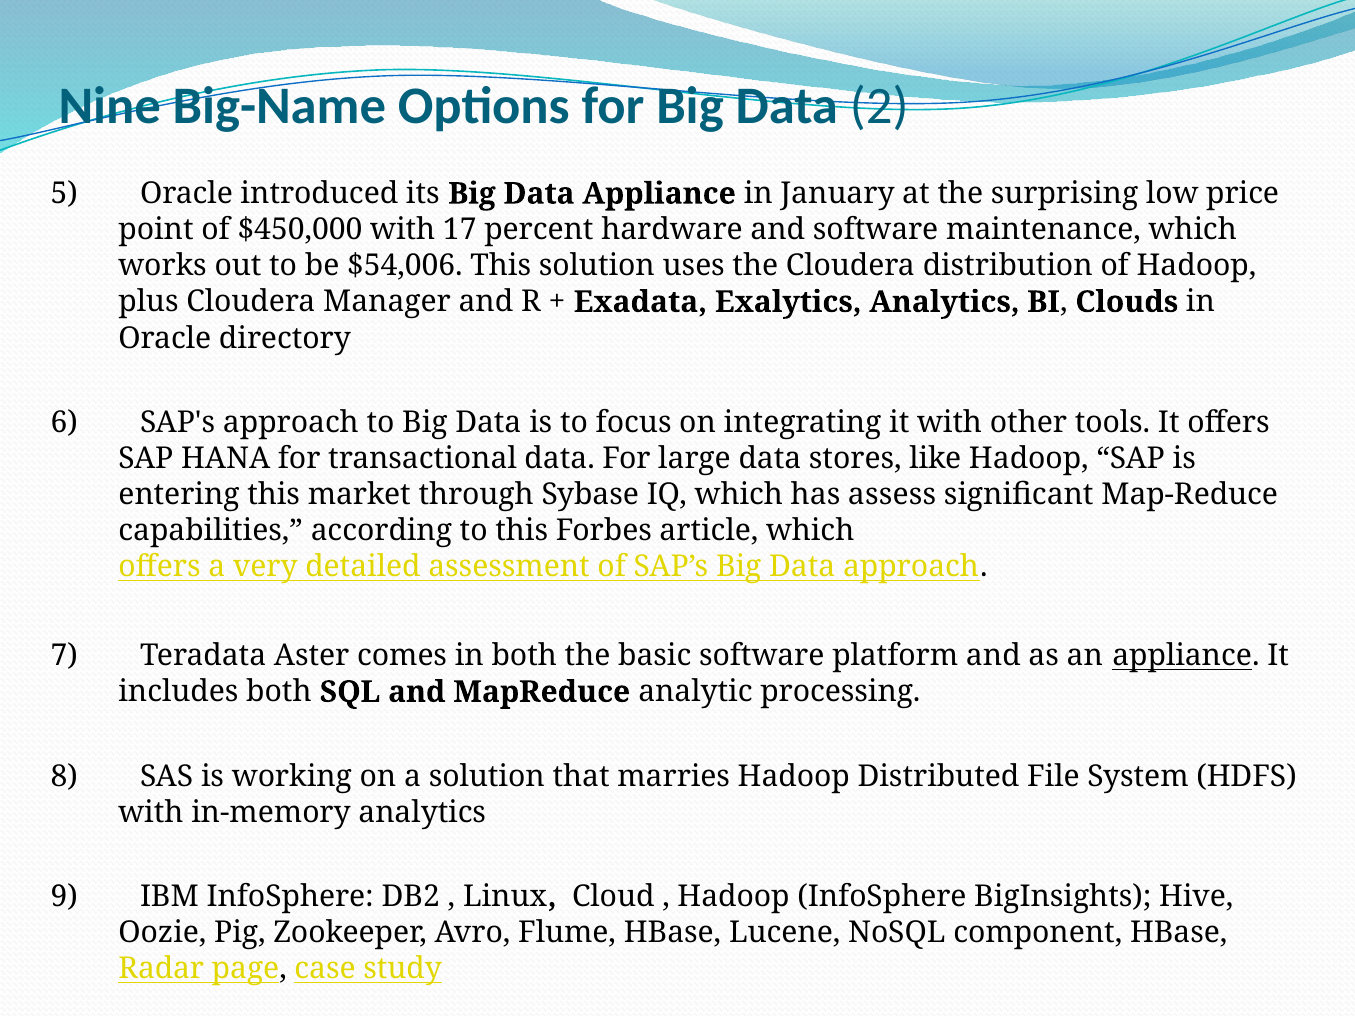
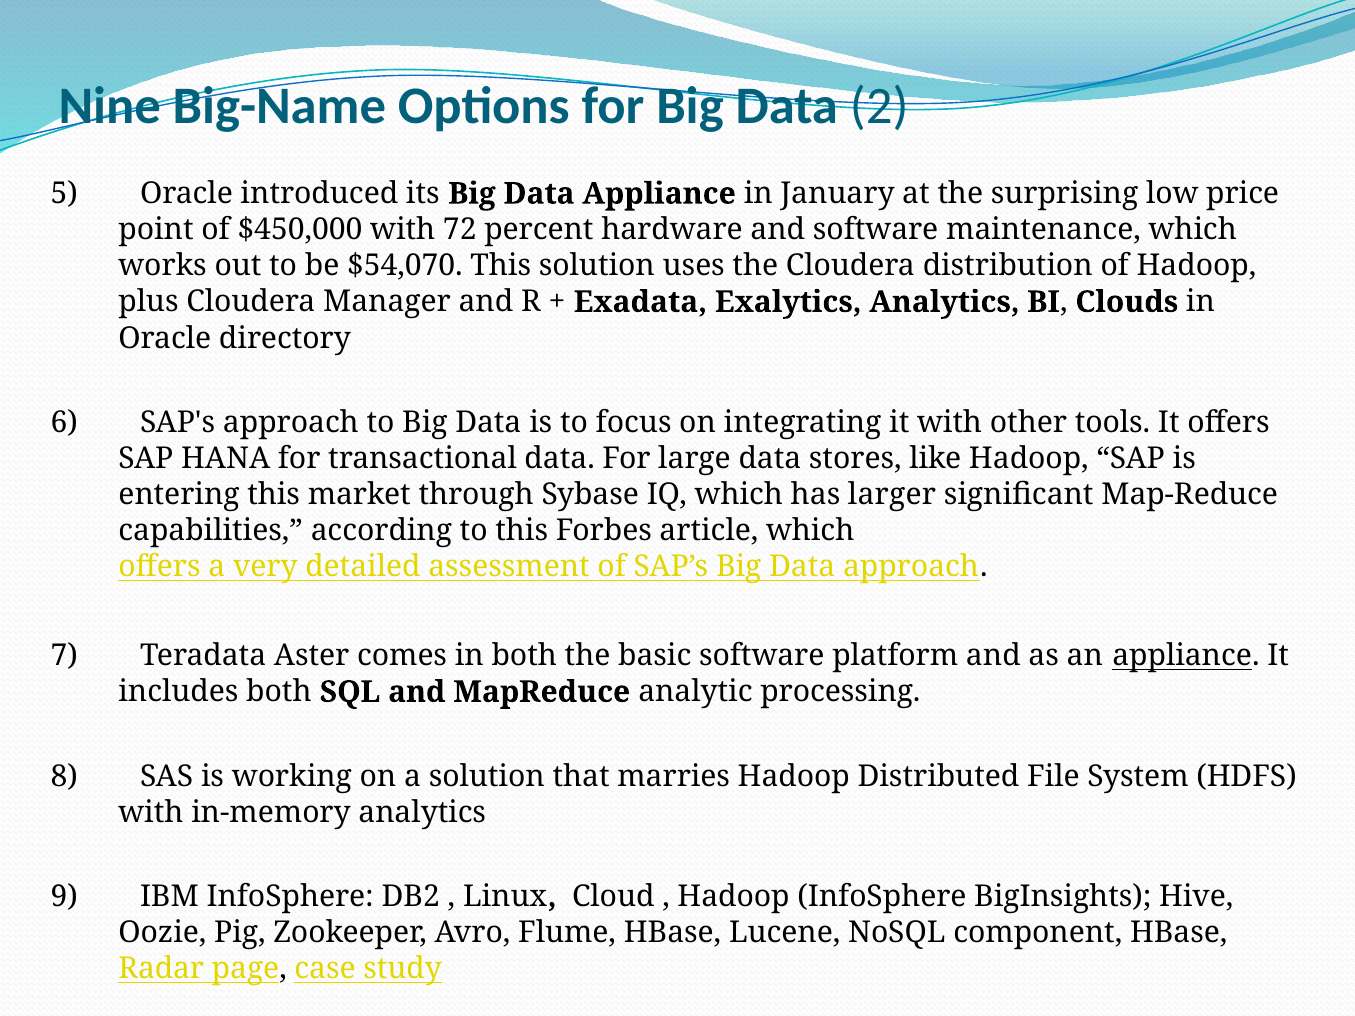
17: 17 -> 72 (460, 230)
$54,006: $54,006 -> $54,070 (405, 266)
assess: assess -> larger (892, 495)
